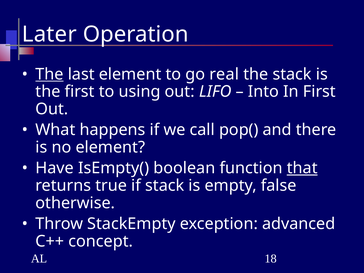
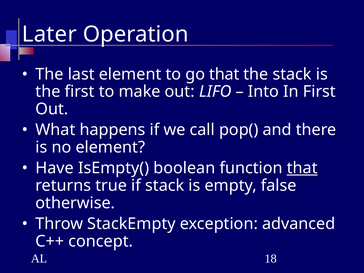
The underline: present -> none (49, 74)
go real: real -> that (224, 74)
using: using -> make (140, 92)
